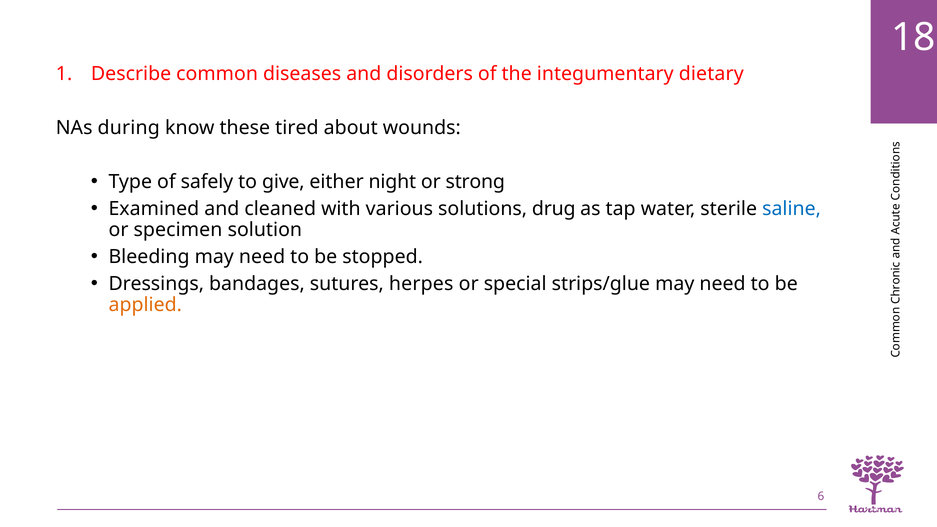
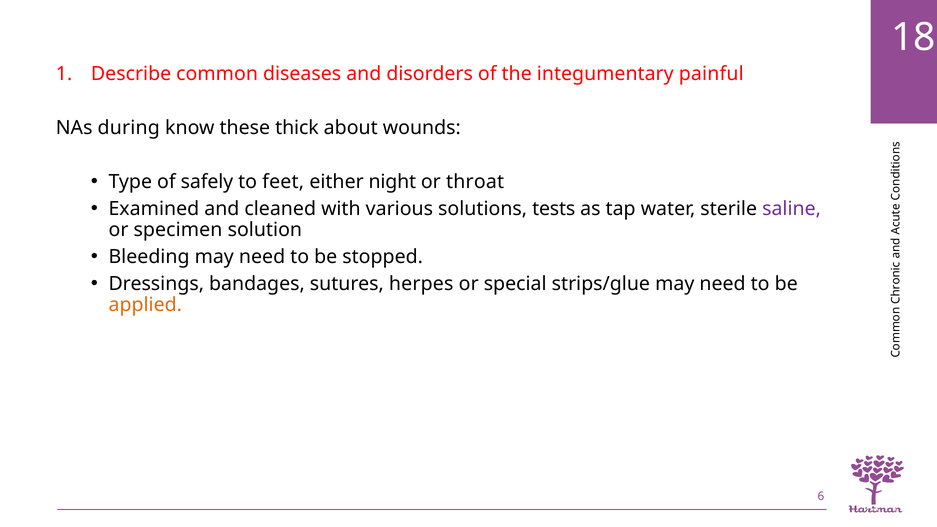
dietary: dietary -> painful (711, 74)
tired: tired -> thick (297, 128)
give: give -> feet (283, 182)
strong: strong -> throat (475, 182)
drug: drug -> tests (554, 209)
saline colour: blue -> purple (792, 209)
